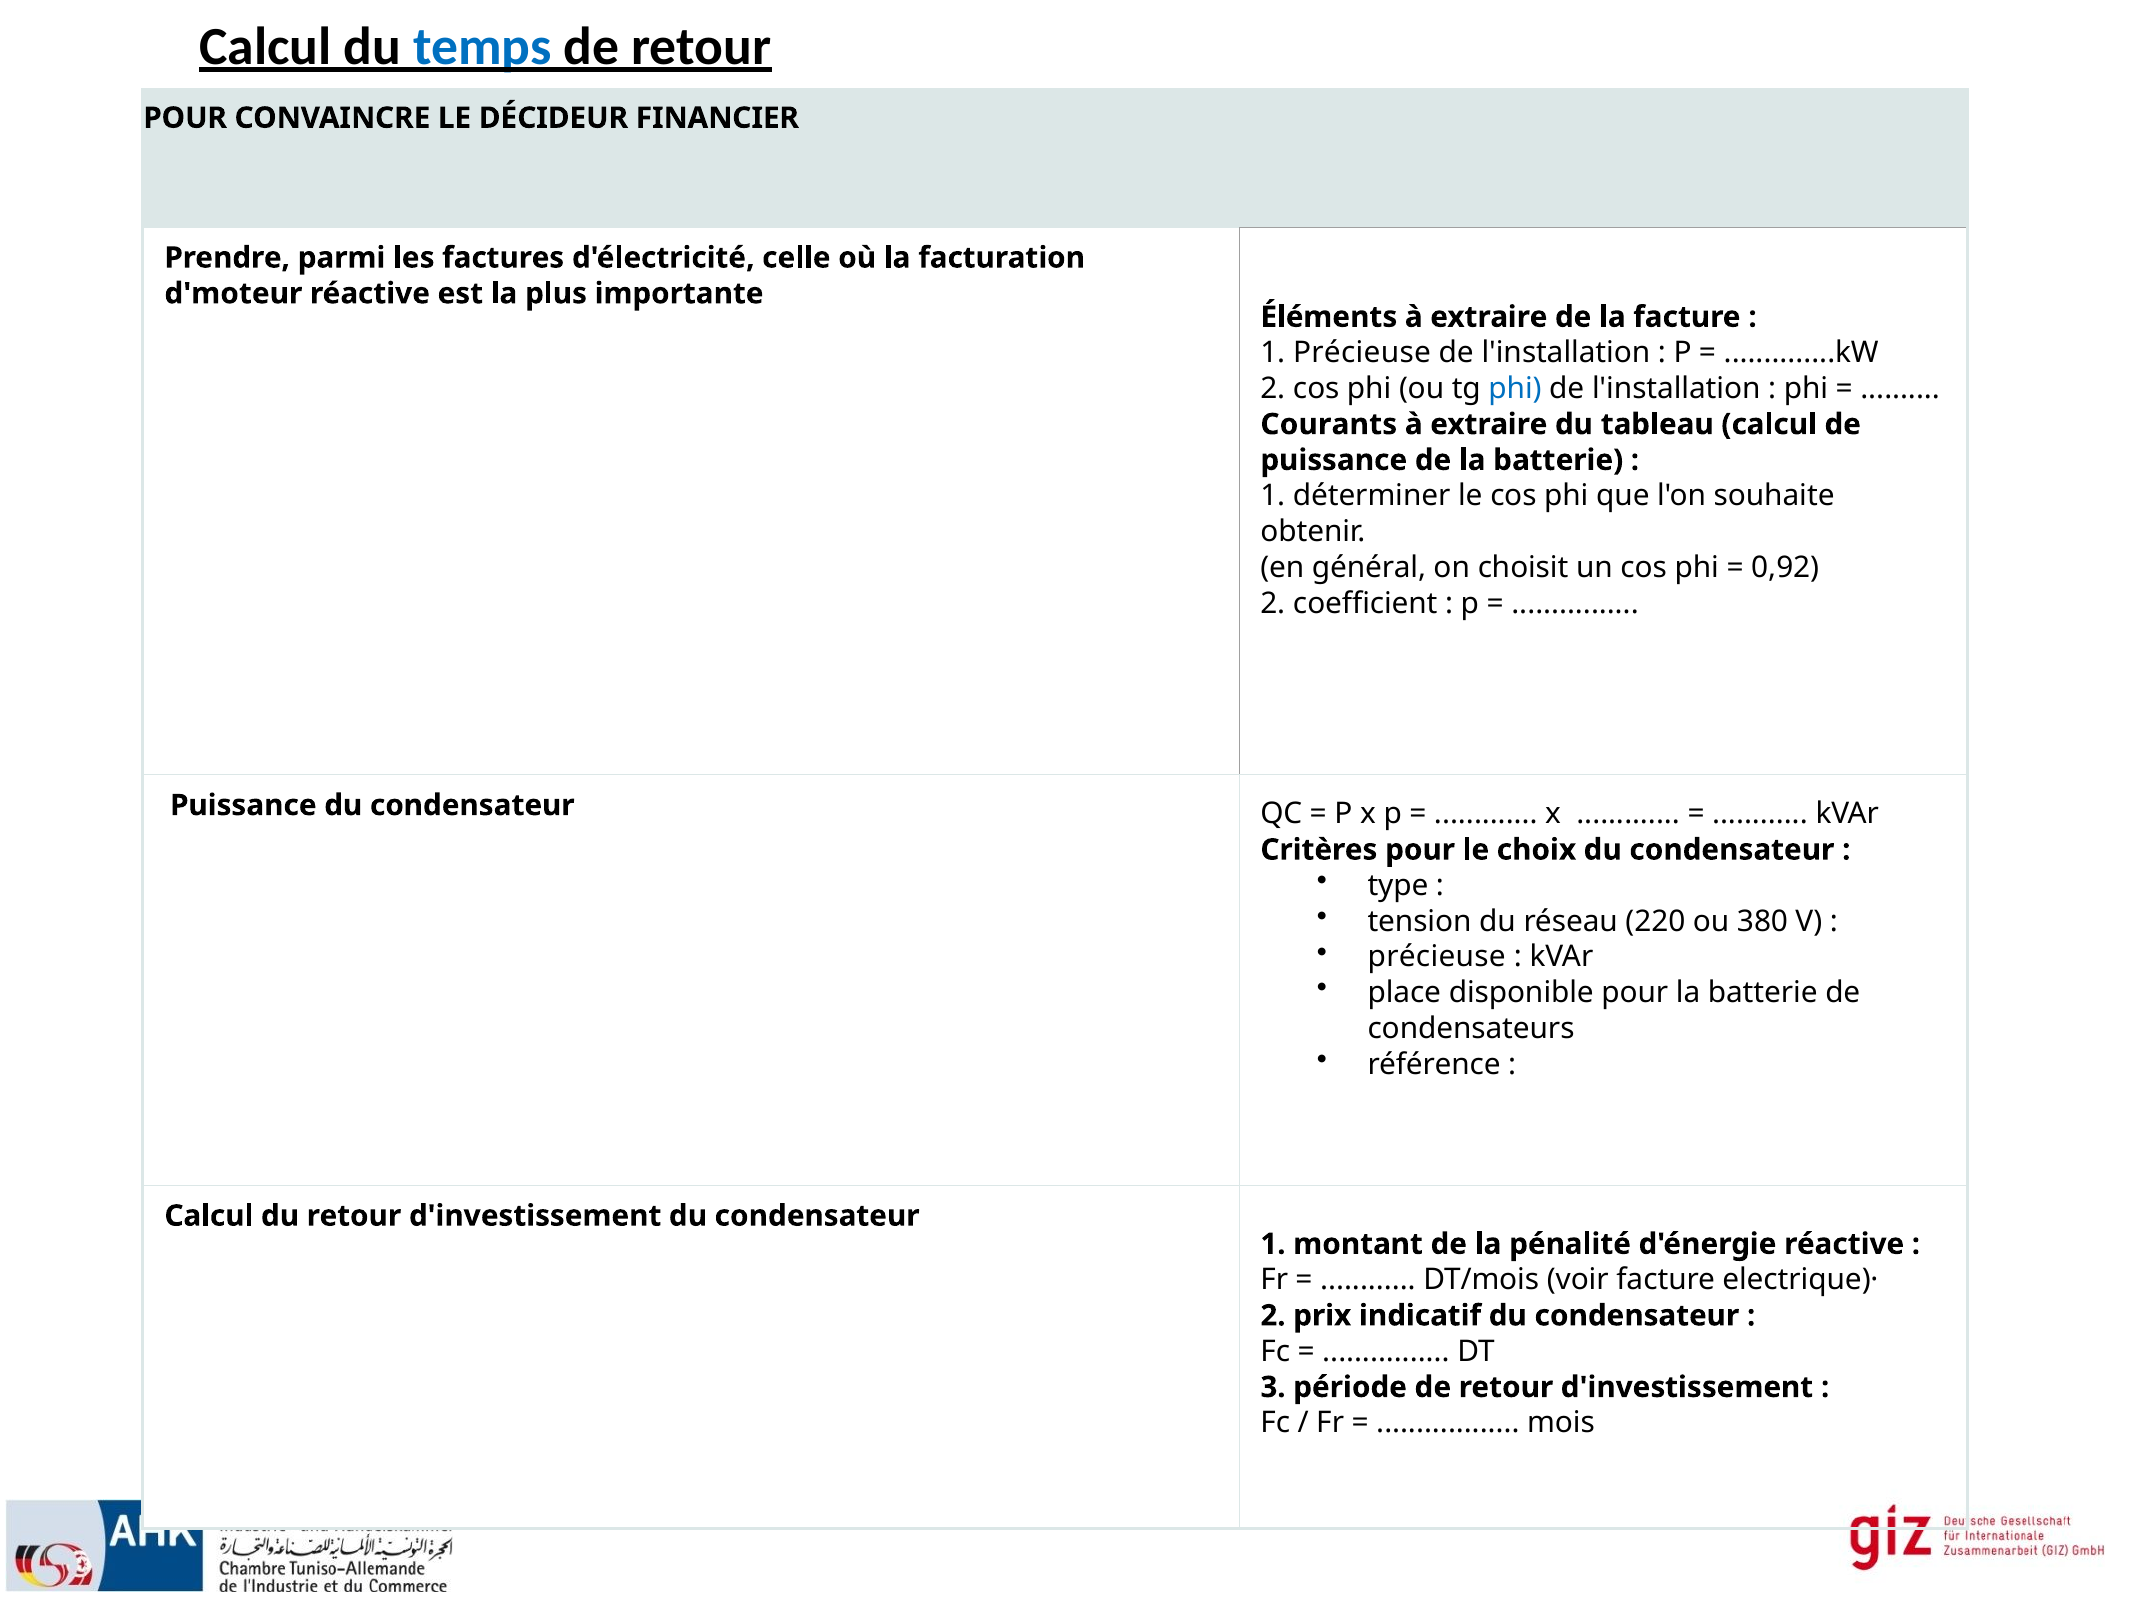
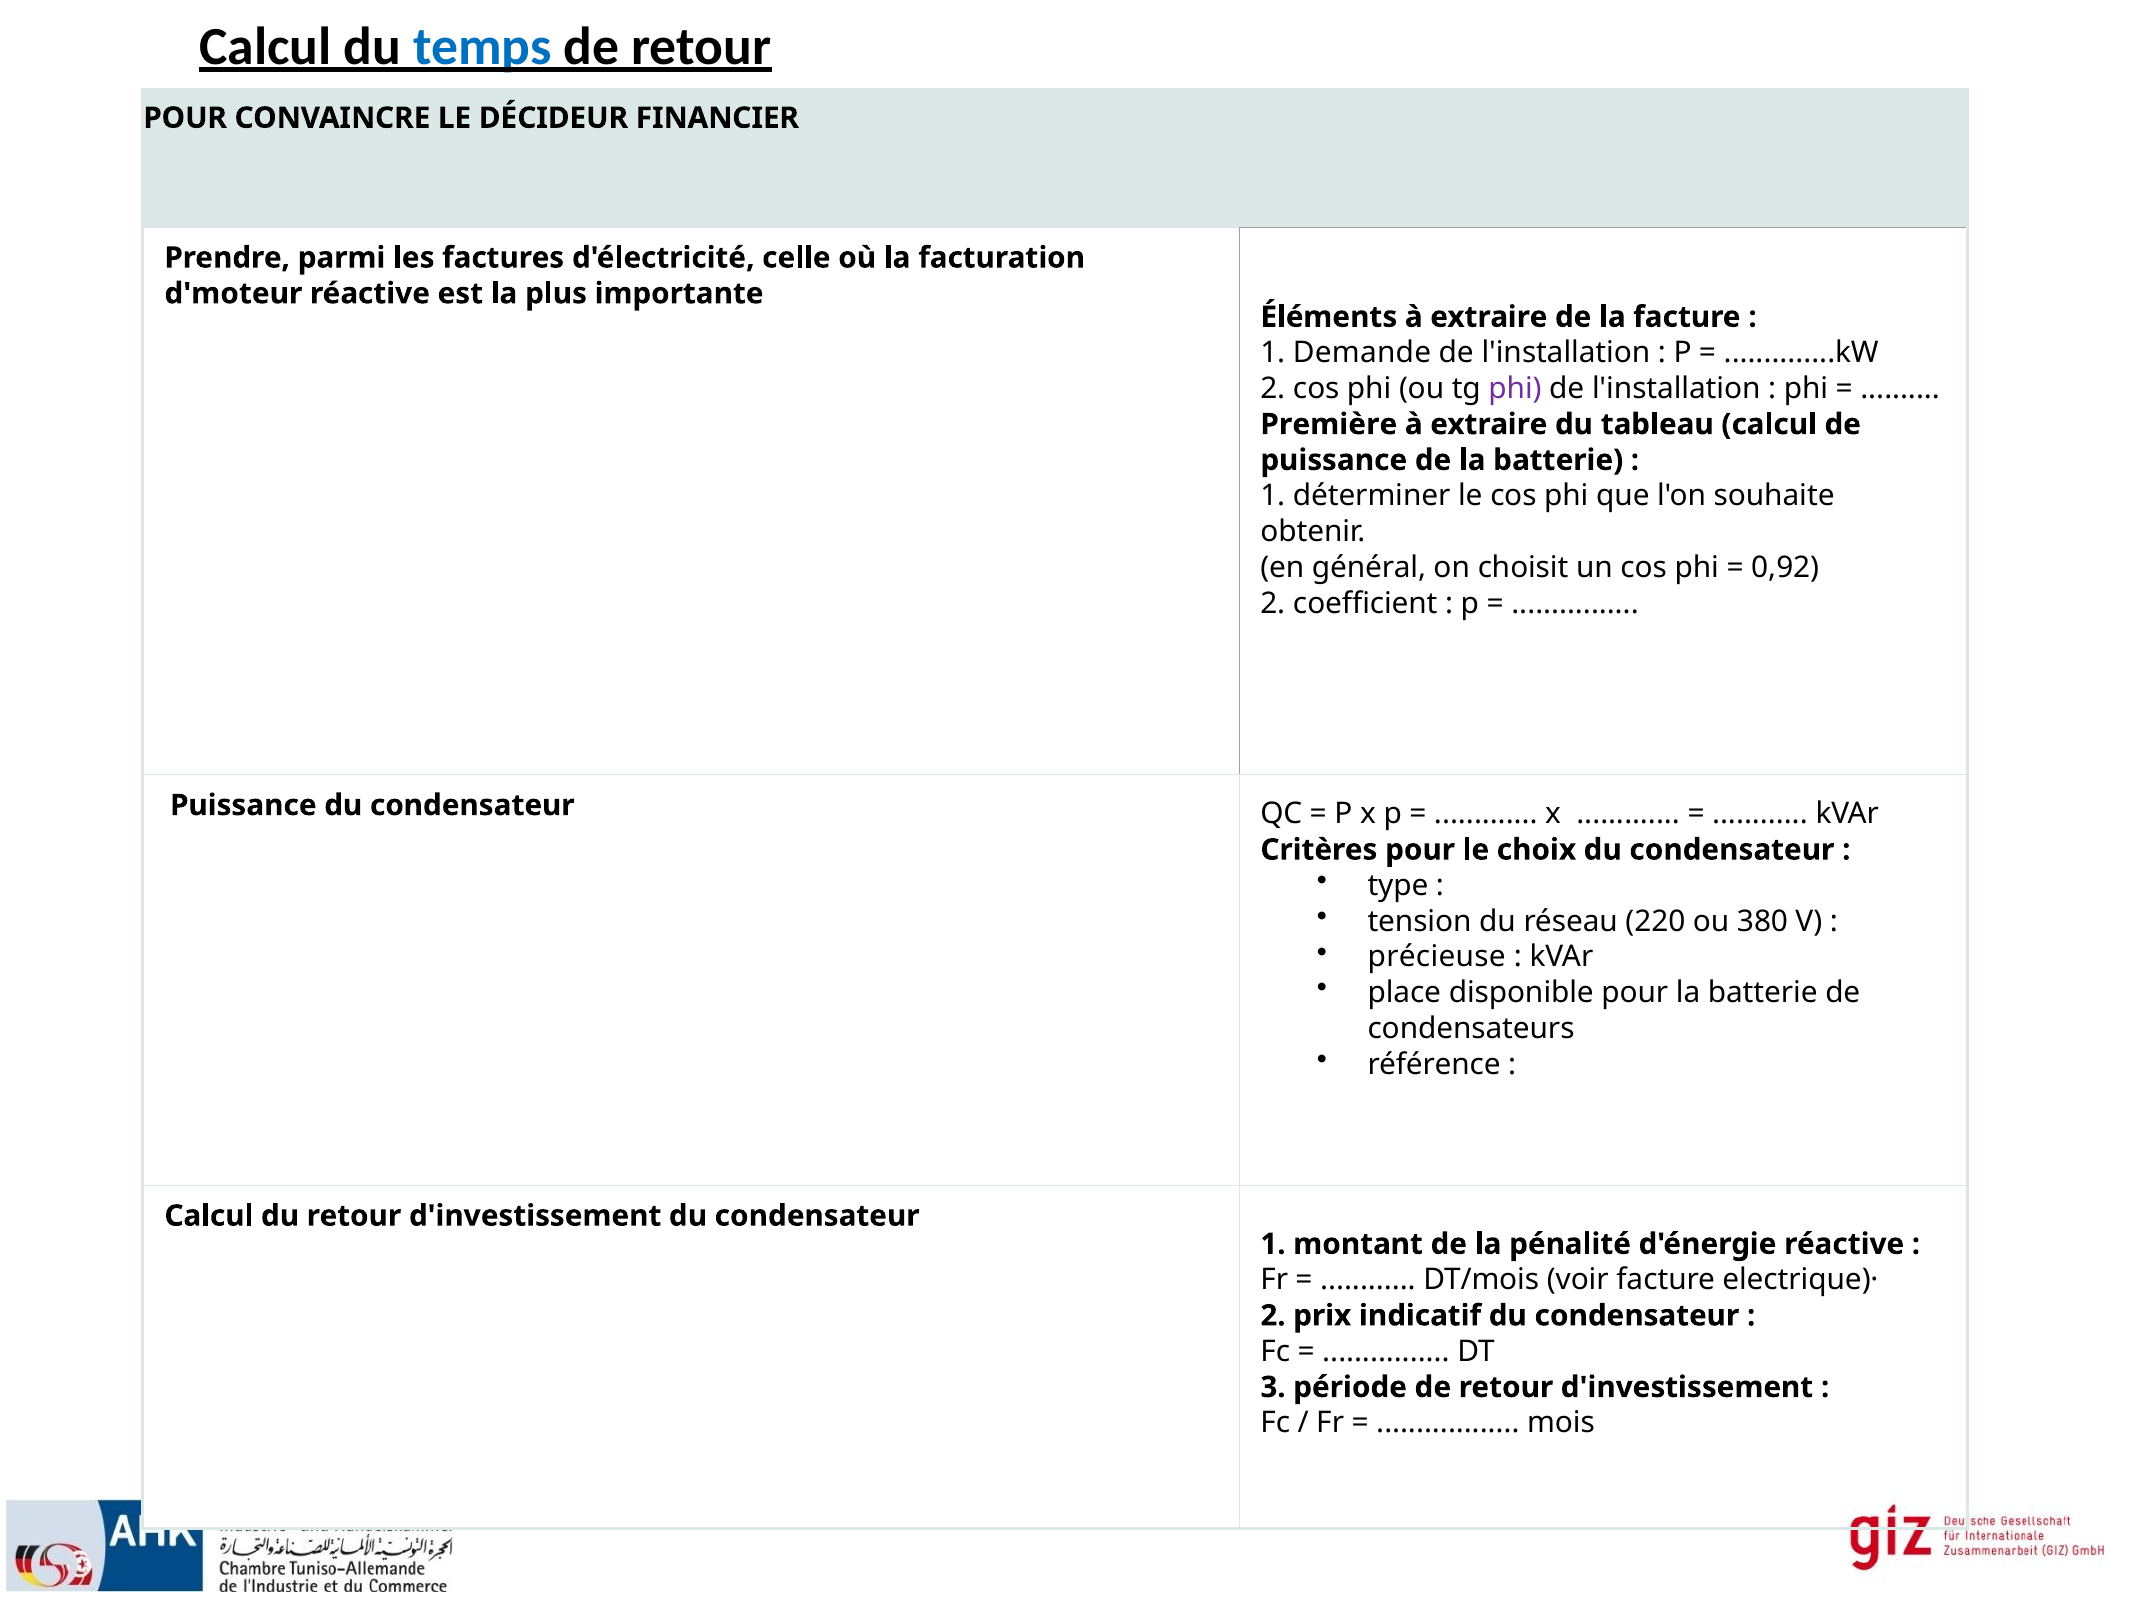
1 Précieuse: Précieuse -> Demande (1362, 353)
phi colour: blue -> purple (1515, 389)
Courants: Courants -> Première (1329, 425)
